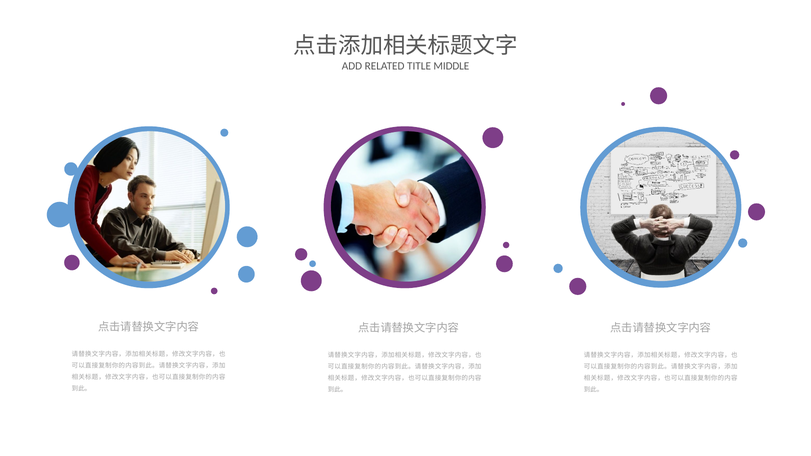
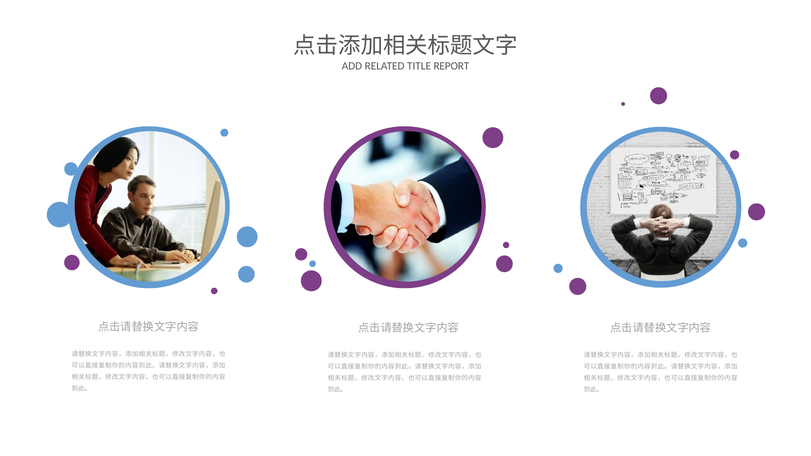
MIDDLE: MIDDLE -> REPORT (451, 66)
